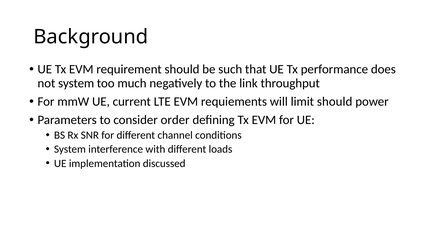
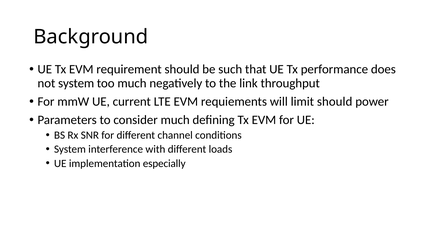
consider order: order -> much (175, 120)
discussed: discussed -> especially (164, 164)
